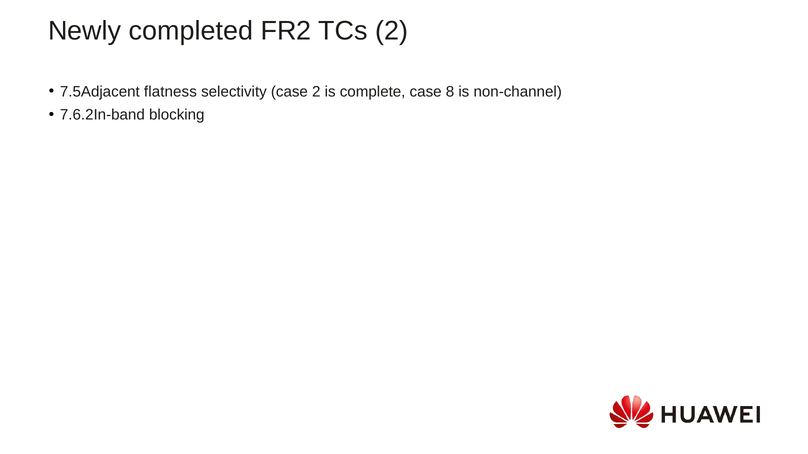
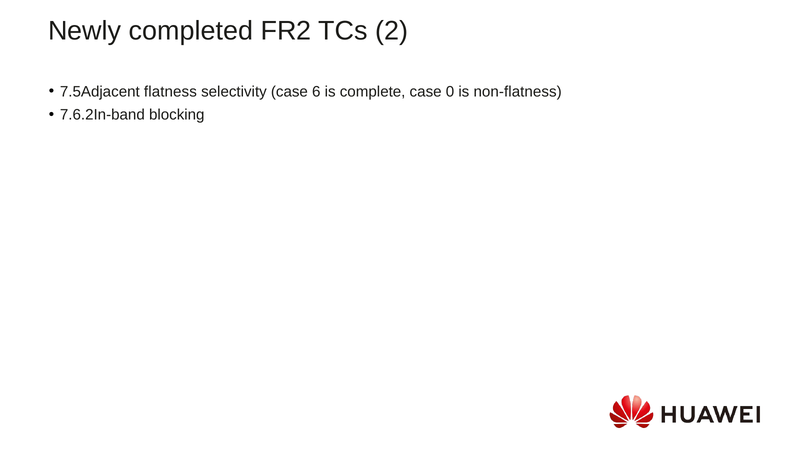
case 2: 2 -> 6 (316, 92)
8: 8 -> 0 (450, 92)
non-channel: non-channel -> non-flatness (518, 92)
